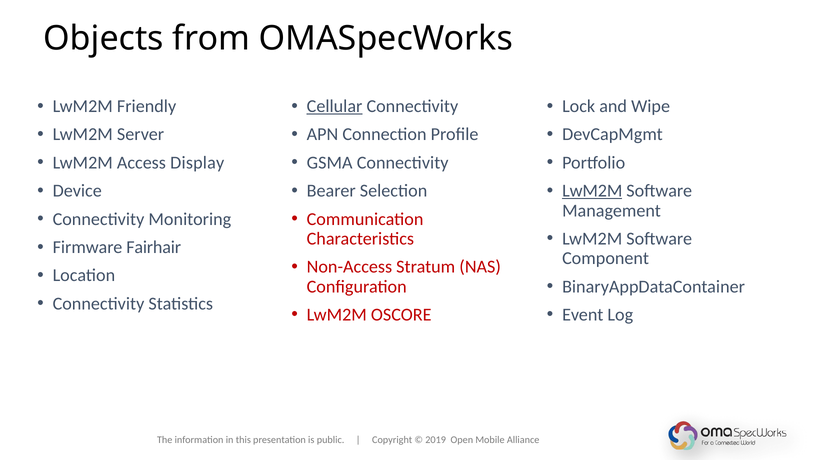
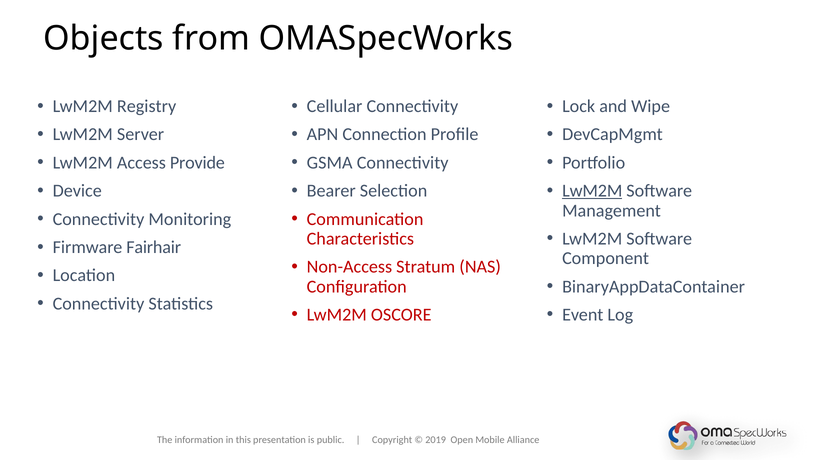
Friendly: Friendly -> Registry (147, 106)
Cellular underline: present -> none (335, 106)
Display: Display -> Provide (197, 163)
